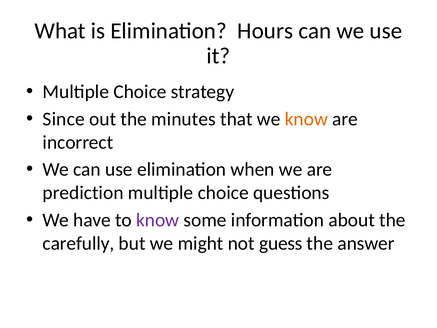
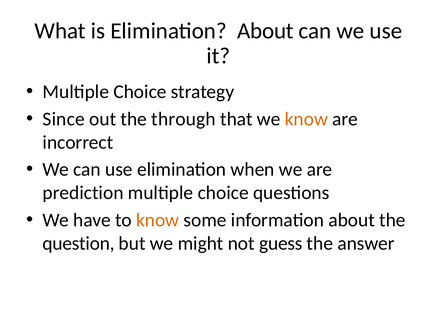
Elimination Hours: Hours -> About (265, 31)
minutes: minutes -> through (183, 119)
know colour: purple -> orange (158, 220)
carefully: carefully -> question (79, 243)
